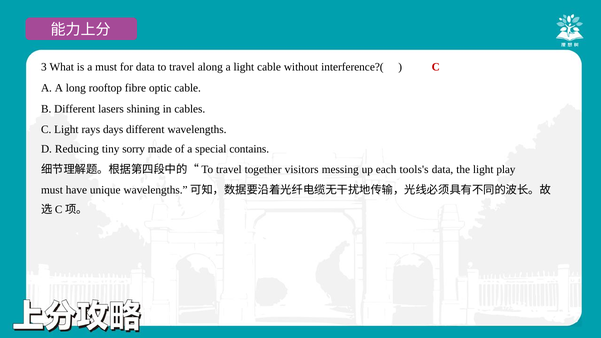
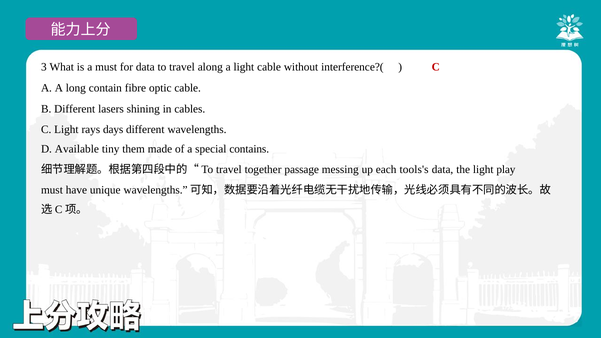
rooftop: rooftop -> contain (105, 88)
Reducing: Reducing -> Available (77, 149)
sorry: sorry -> them (134, 149)
visitors: visitors -> passage (302, 170)
